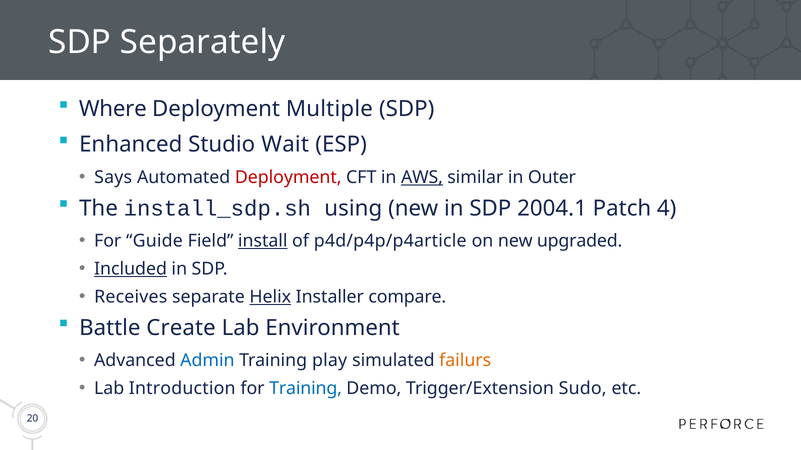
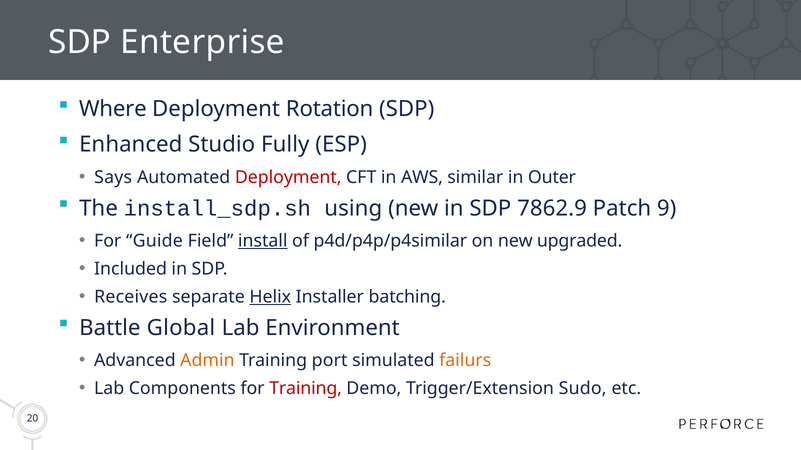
Separately: Separately -> Enterprise (203, 42)
Multiple: Multiple -> Rotation (330, 109)
Wait: Wait -> Fully (285, 145)
AWS underline: present -> none (422, 177)
2004.1: 2004.1 -> 7862.9 (552, 208)
4: 4 -> 9 (667, 208)
p4d/p4p/p4article: p4d/p4p/p4article -> p4d/p4p/p4similar (390, 241)
Included underline: present -> none (131, 269)
compare: compare -> batching (407, 297)
Create: Create -> Global (181, 328)
Admin colour: blue -> orange (207, 361)
play: play -> port (330, 361)
Introduction: Introduction -> Components (182, 389)
Training colour: blue -> red (306, 389)
